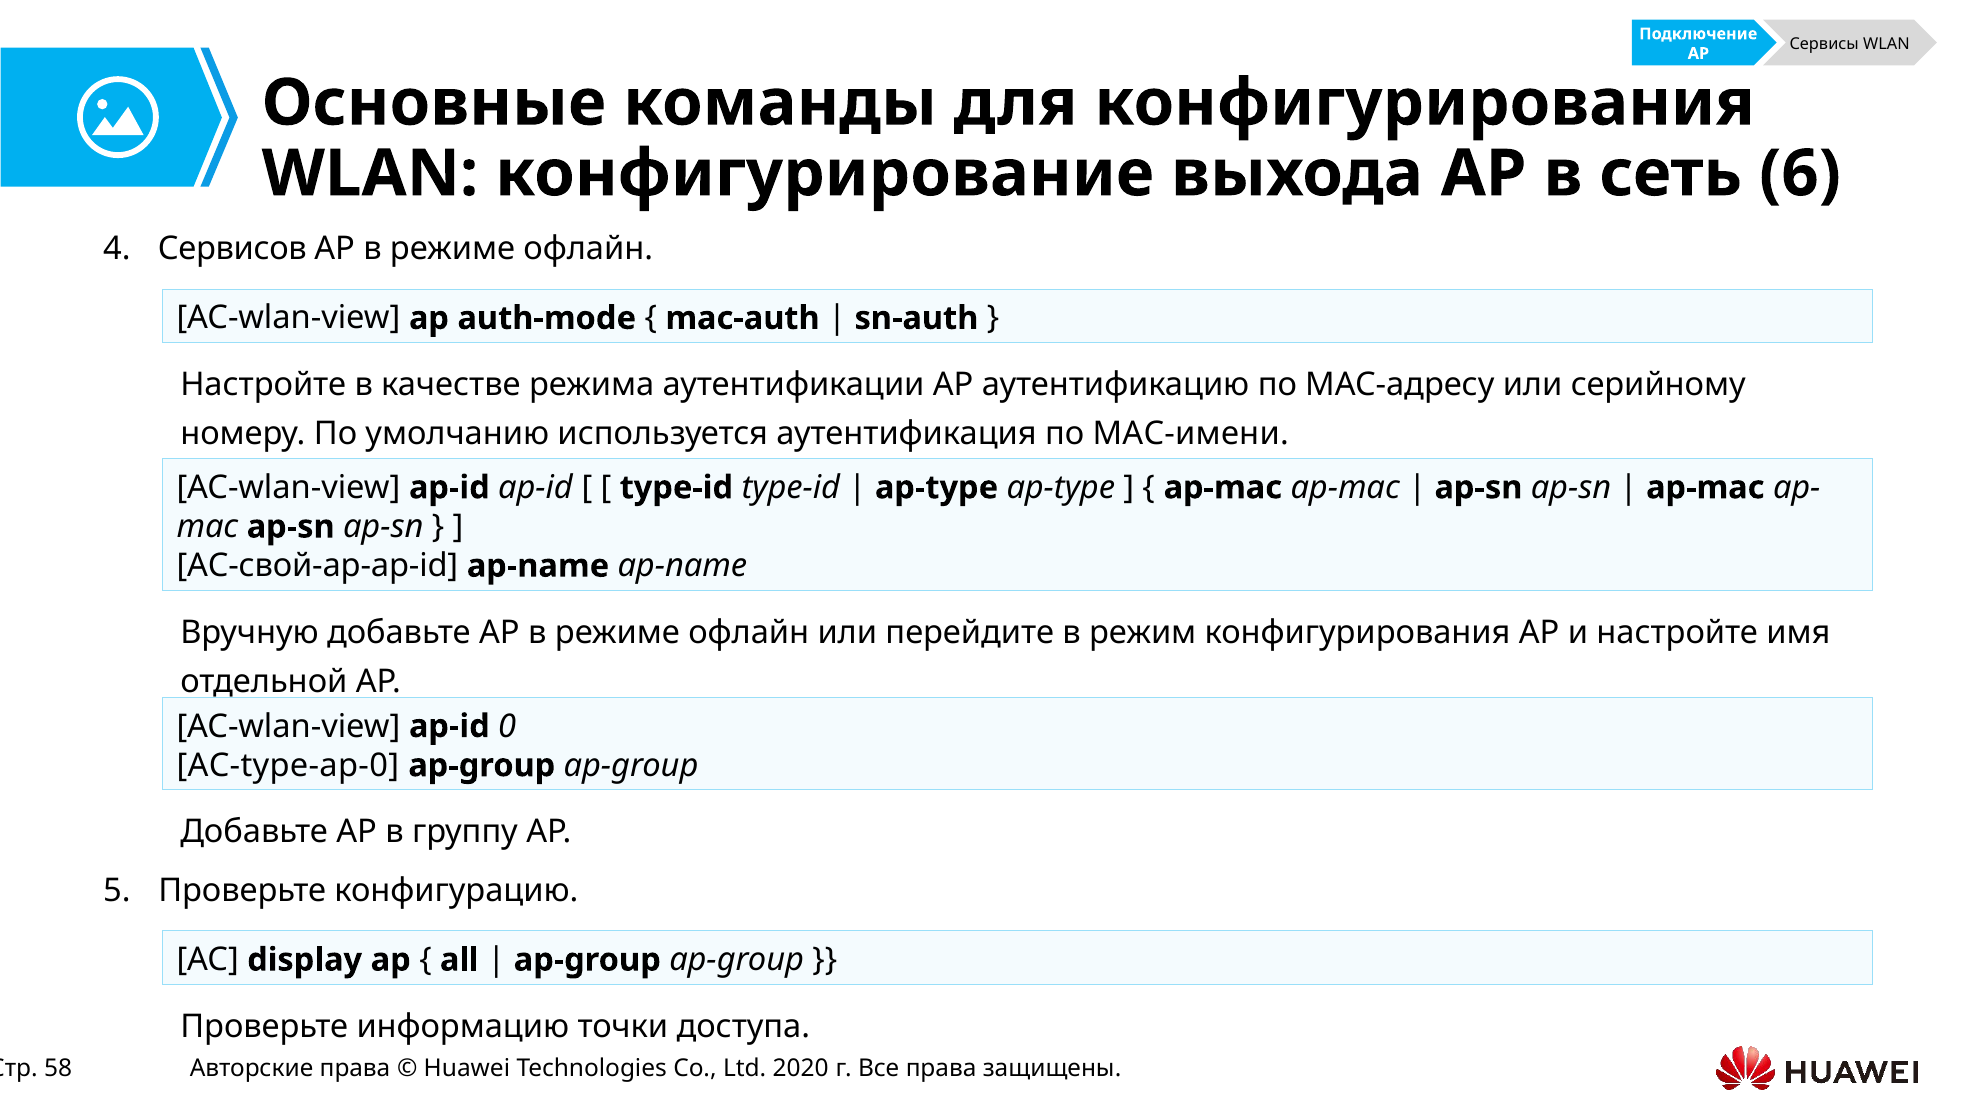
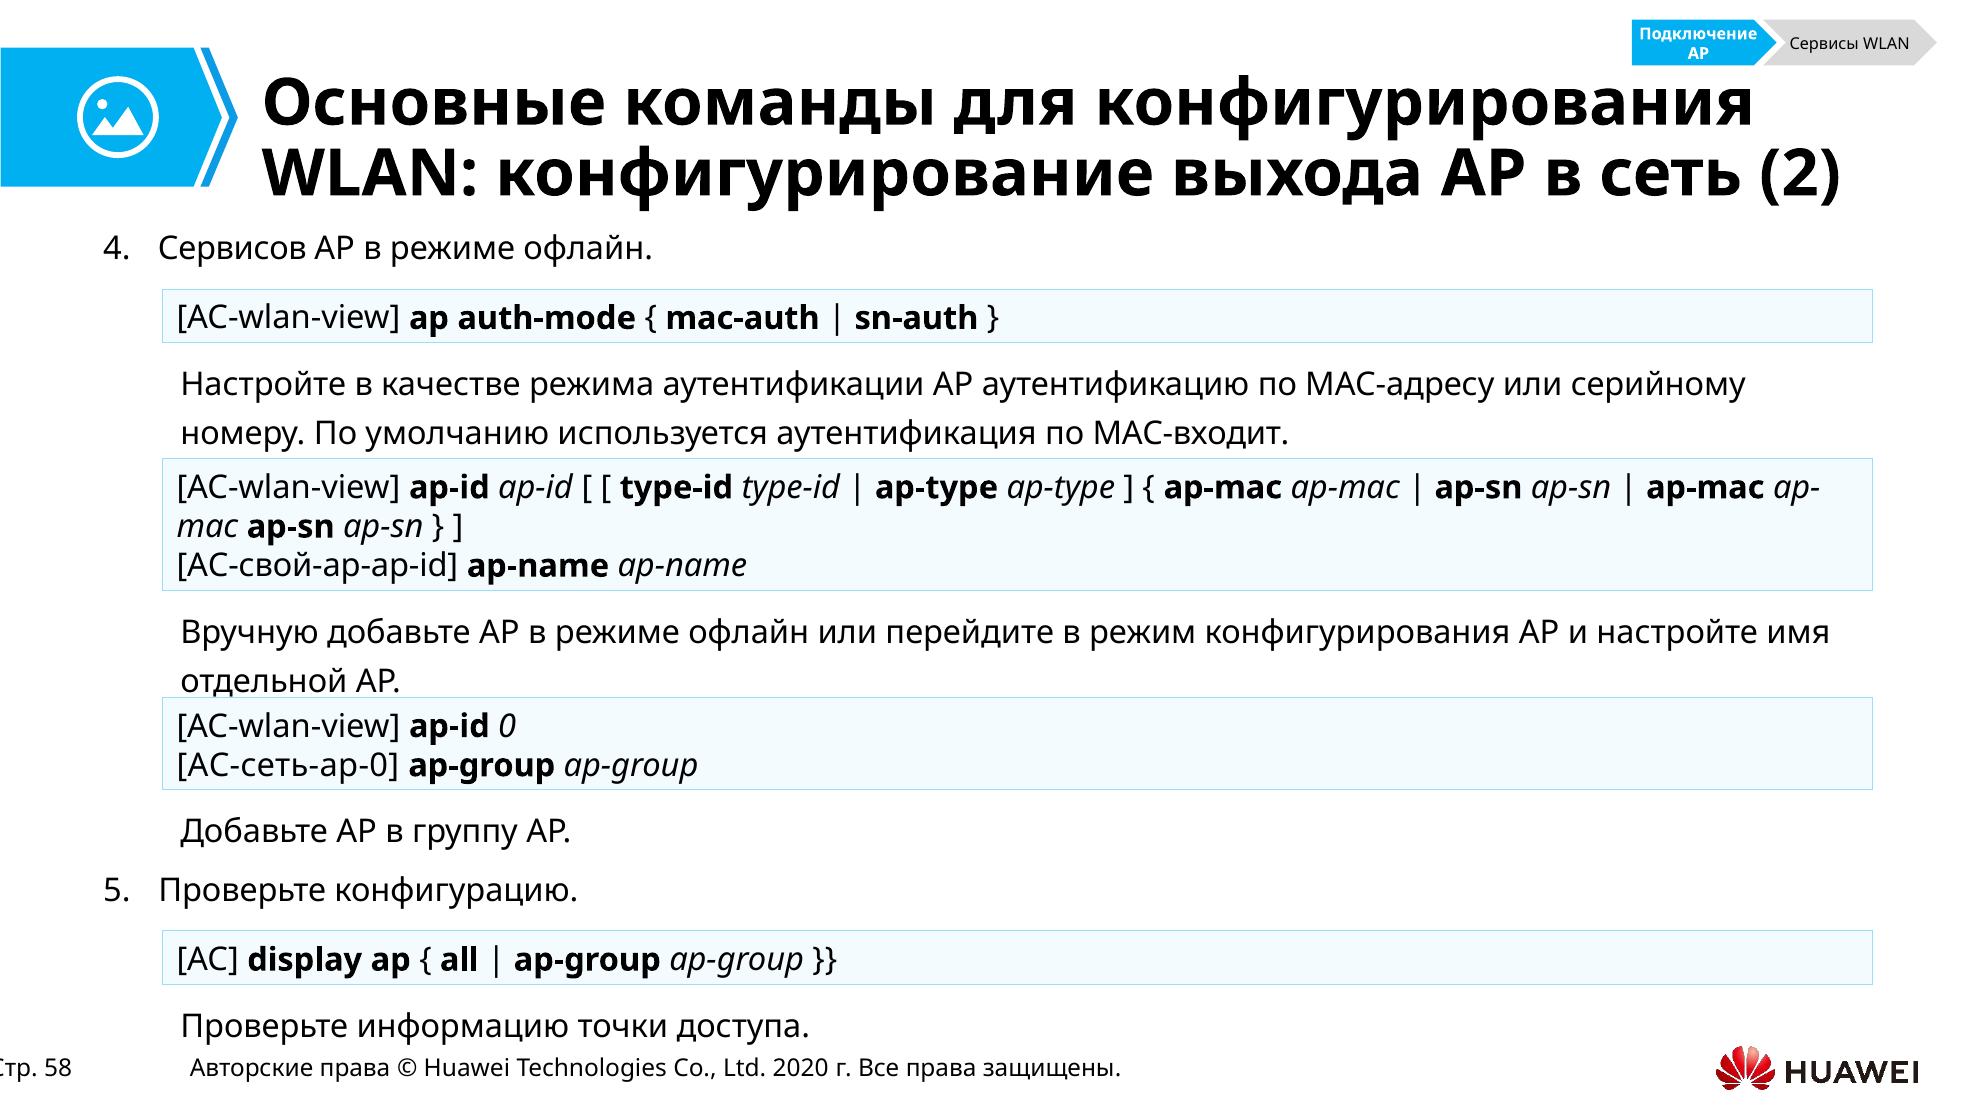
6: 6 -> 2 (1800, 174)
MAC-имени: MAC-имени -> MAC-входит (1191, 434)
AC-type-ap-0: AC-type-ap-0 -> AC-сеть-ap-0 (288, 766)
